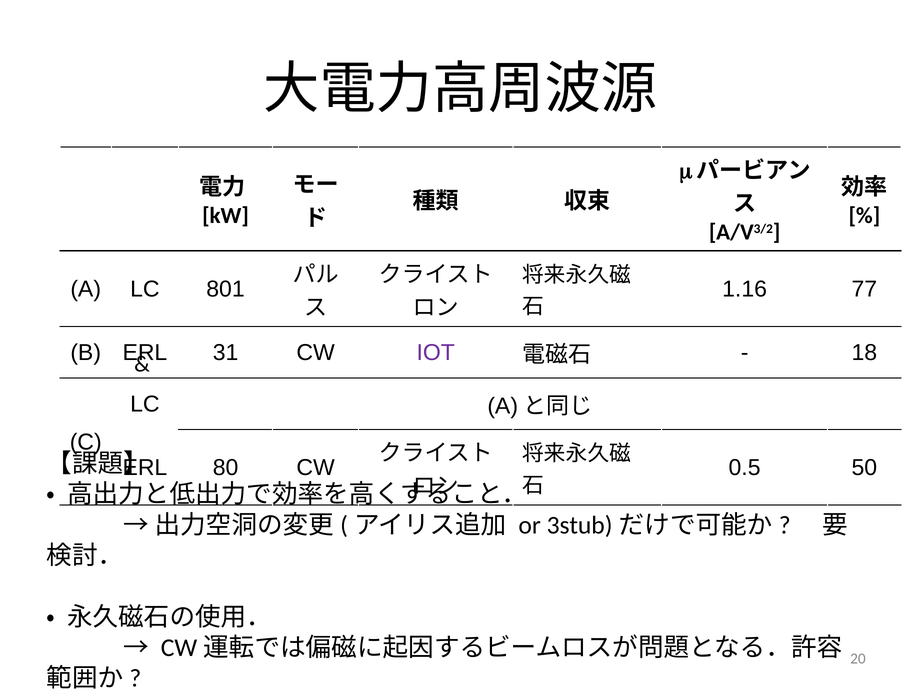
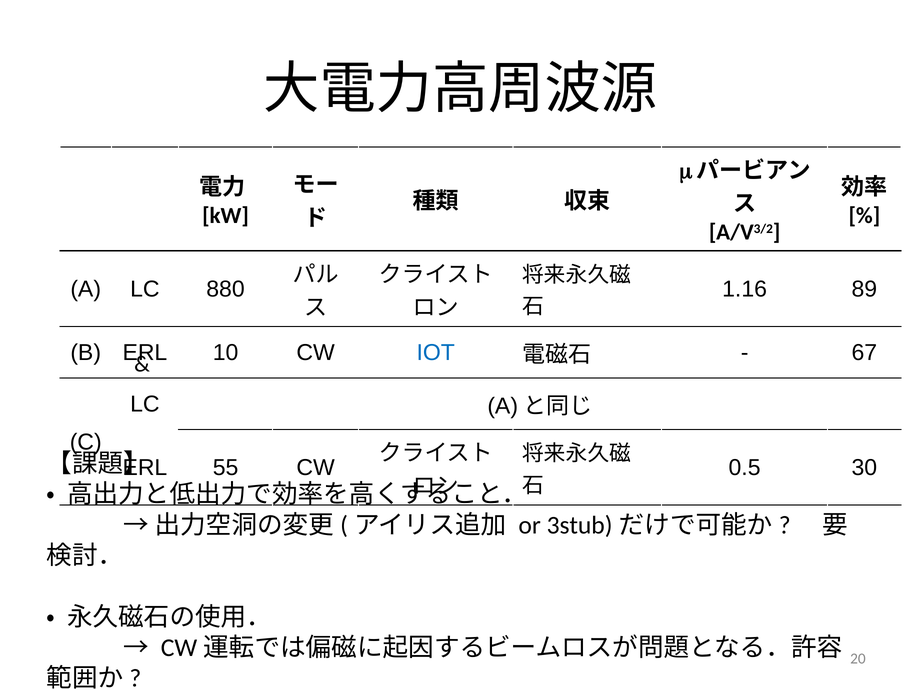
801: 801 -> 880 (226, 289)
77: 77 -> 89 (864, 289)
31: 31 -> 10 (226, 353)
IOT colour: purple -> blue (436, 353)
18: 18 -> 67 (864, 353)
80: 80 -> 55 (226, 468)
50: 50 -> 30 (864, 468)
